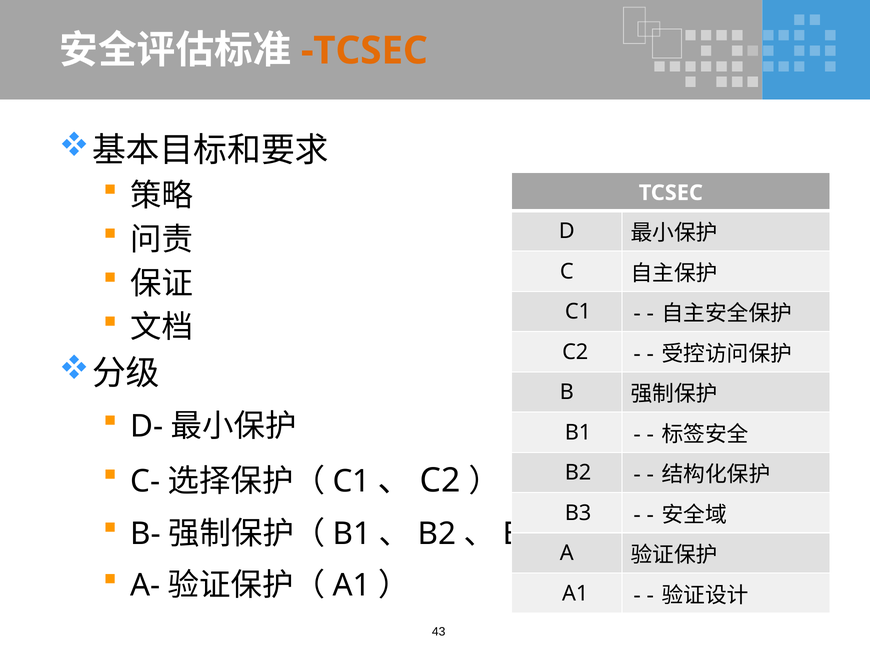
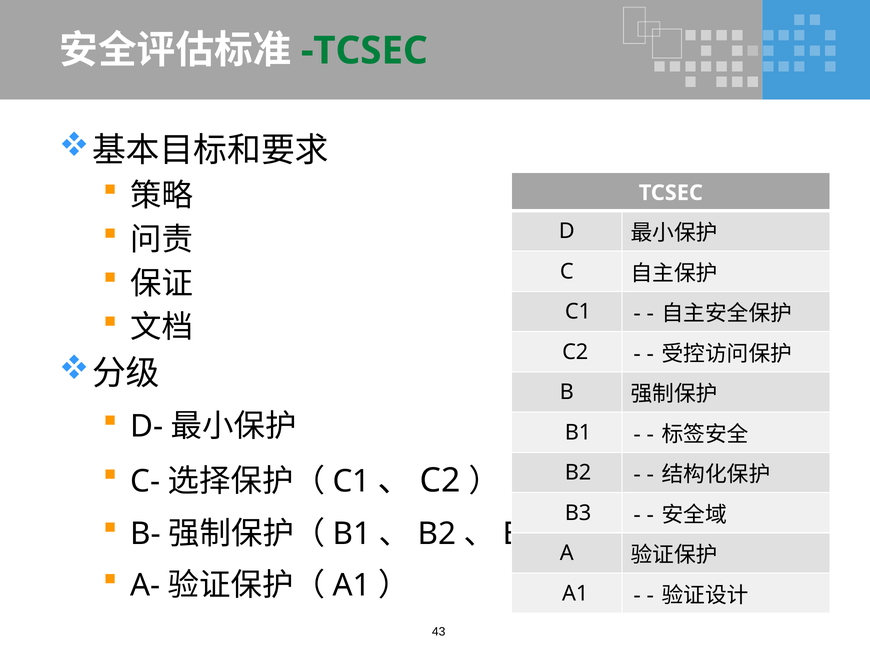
TCSEC colour: orange -> green (364, 51)
